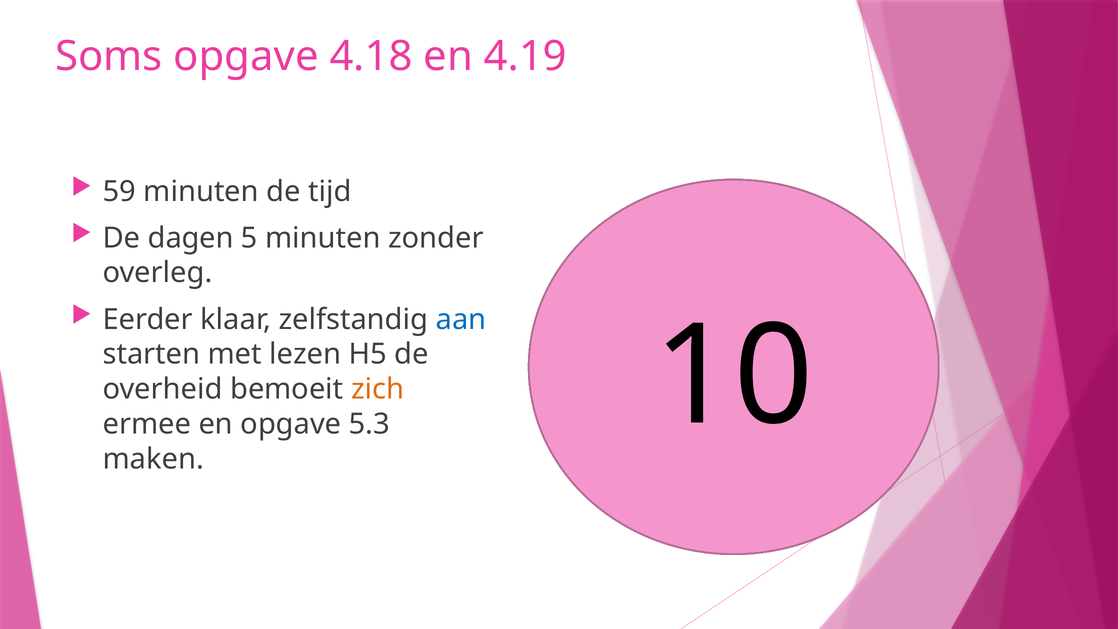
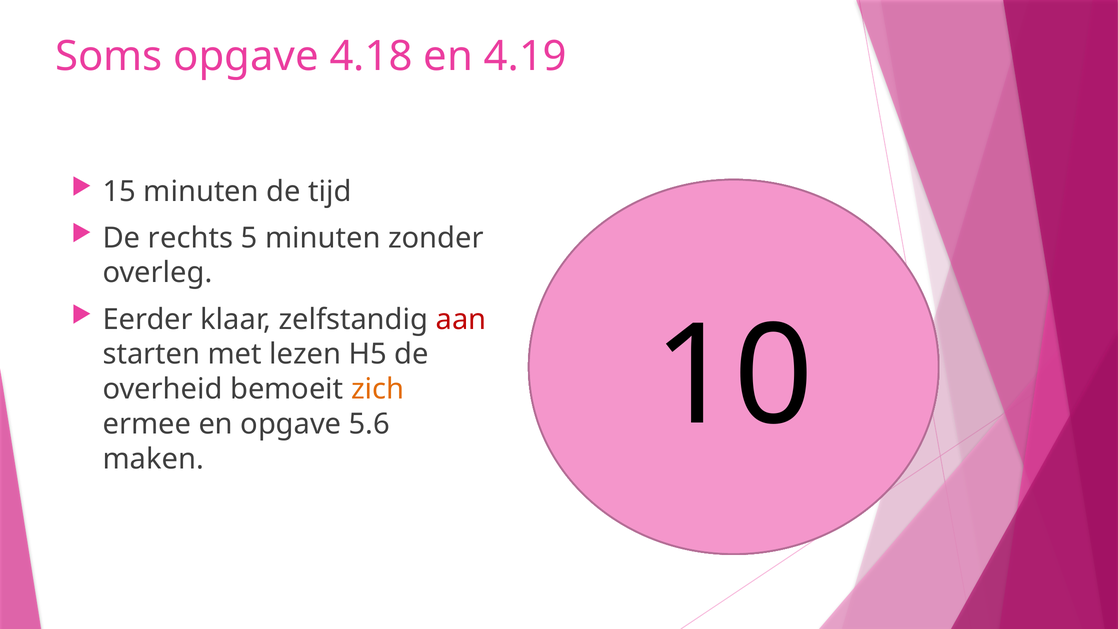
59: 59 -> 15 (119, 191)
dagen: dagen -> rechts (191, 238)
aan colour: blue -> red (461, 319)
5.3: 5.3 -> 5.6 (369, 424)
